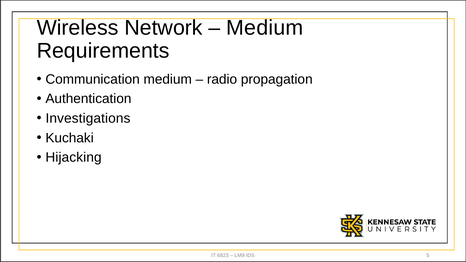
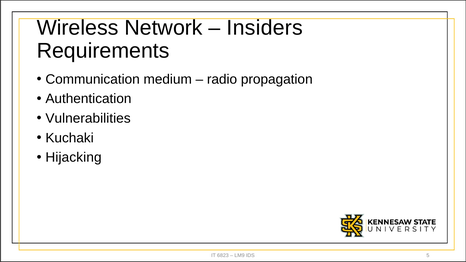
Medium: Medium -> Insiders (265, 28)
Investigations: Investigations -> Vulnerabilities (88, 118)
